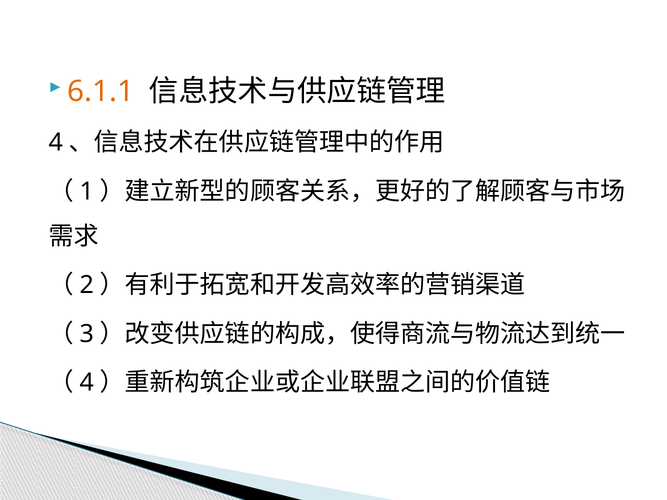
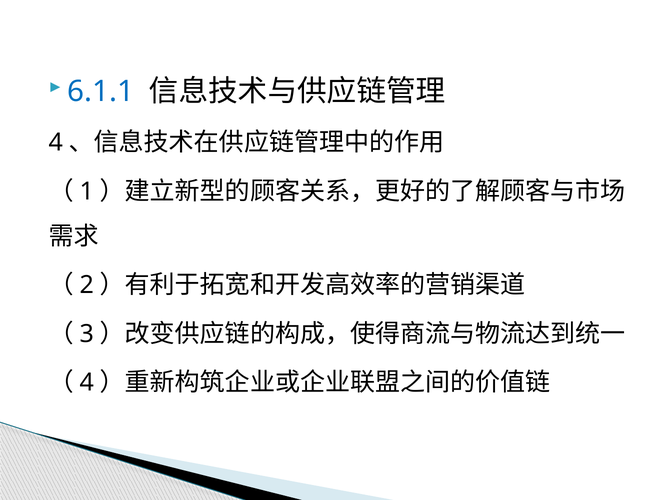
6.1.1 colour: orange -> blue (101, 92)
